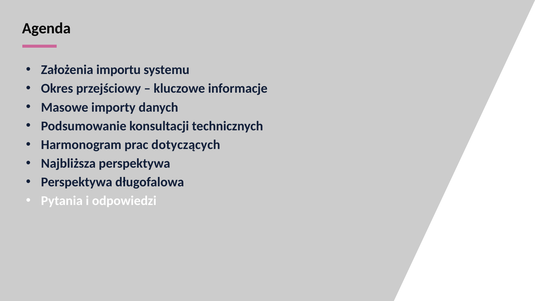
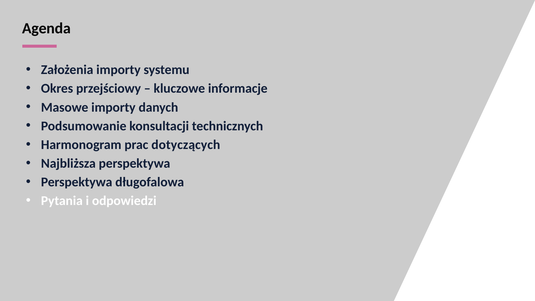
Założenia importu: importu -> importy (118, 70)
